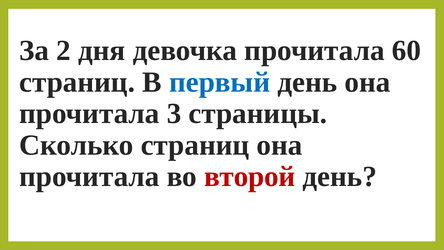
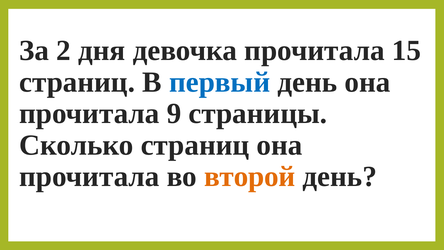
60: 60 -> 15 (406, 51)
3: 3 -> 9 (174, 113)
второй colour: red -> orange (250, 176)
